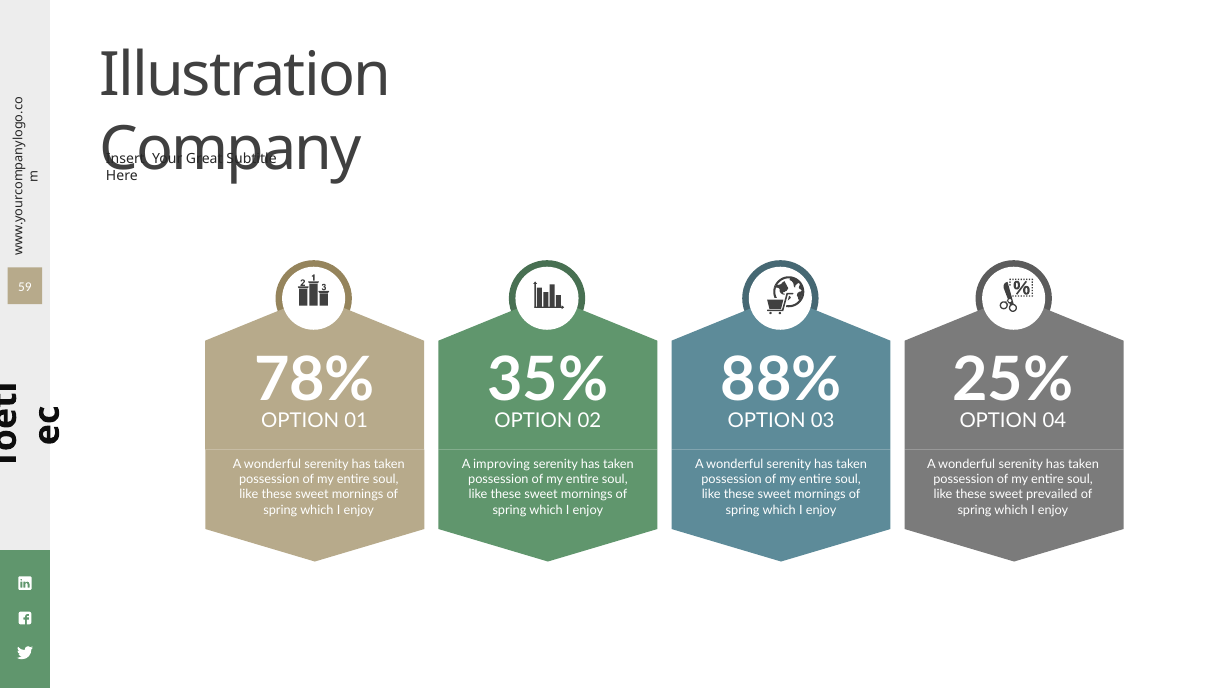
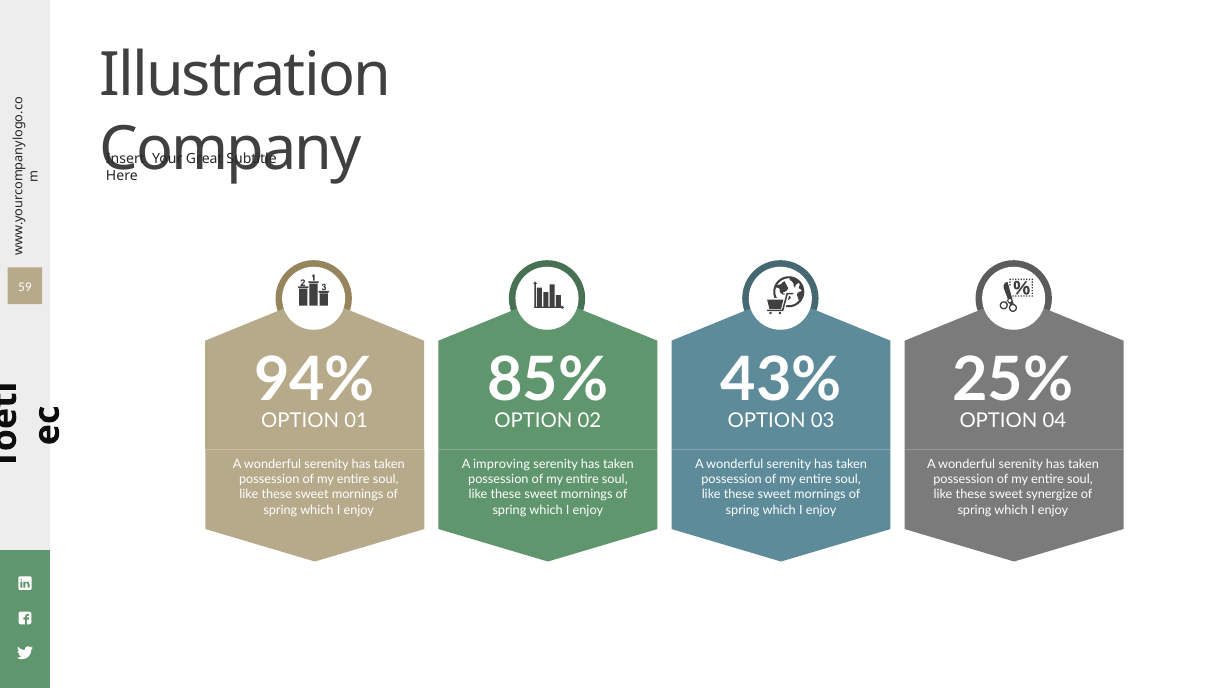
78%: 78% -> 94% (315, 381)
35%: 35% -> 85% (548, 381)
88%: 88% -> 43% (781, 381)
prevailed: prevailed -> synergize (1052, 495)
